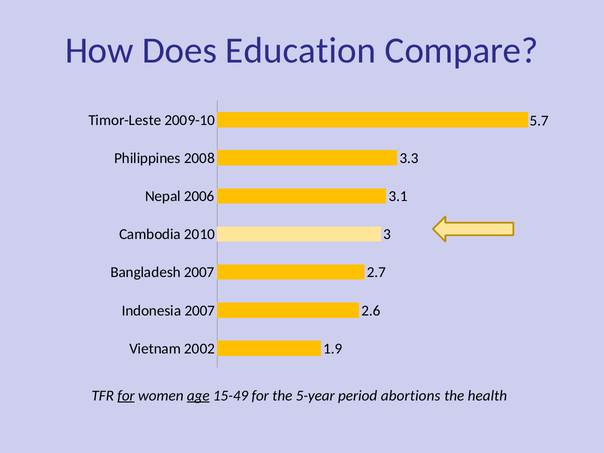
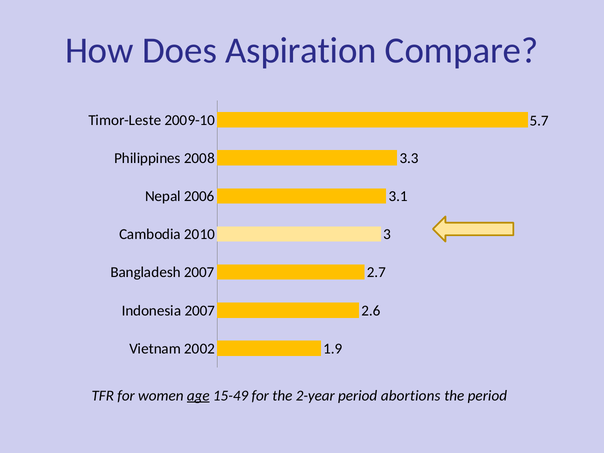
Education: Education -> Aspiration (301, 50)
for underline: present -> none (126, 396)
5-year: 5-year -> 2-year (315, 396)
the health: health -> period (487, 396)
